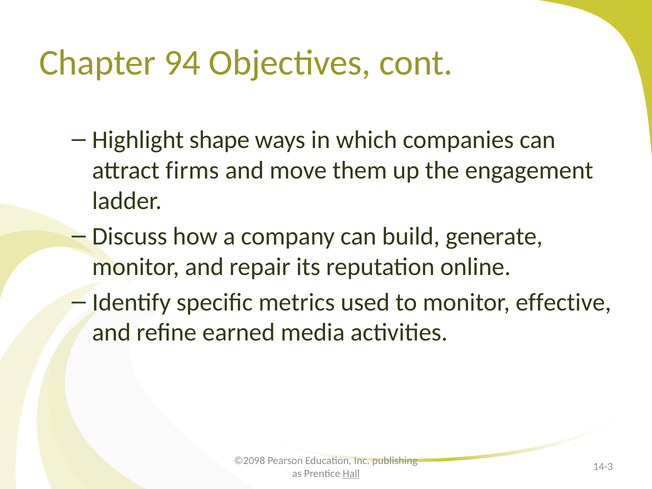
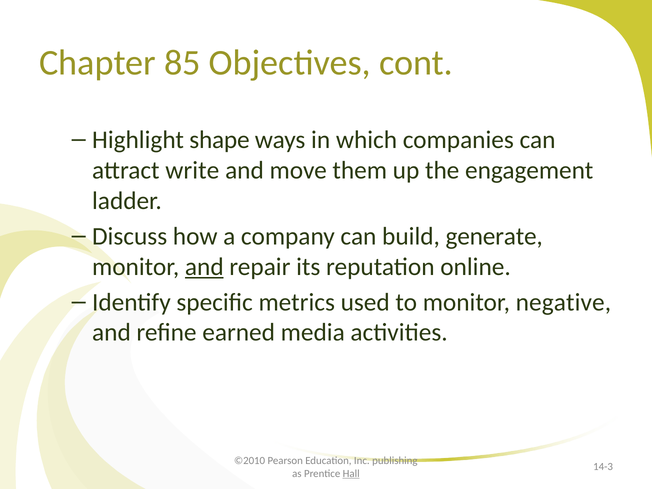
94: 94 -> 85 (182, 63)
firms: firms -> write (192, 170)
and underline: none -> present (204, 267)
effective: effective -> negative (563, 302)
©2098: ©2098 -> ©2010 (250, 460)
